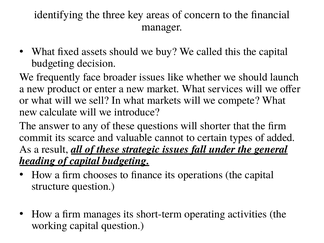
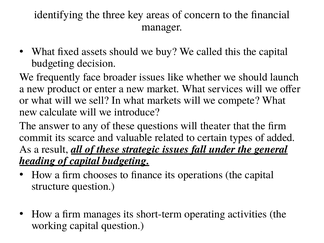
shorter: shorter -> theater (215, 126)
cannot: cannot -> related (169, 138)
